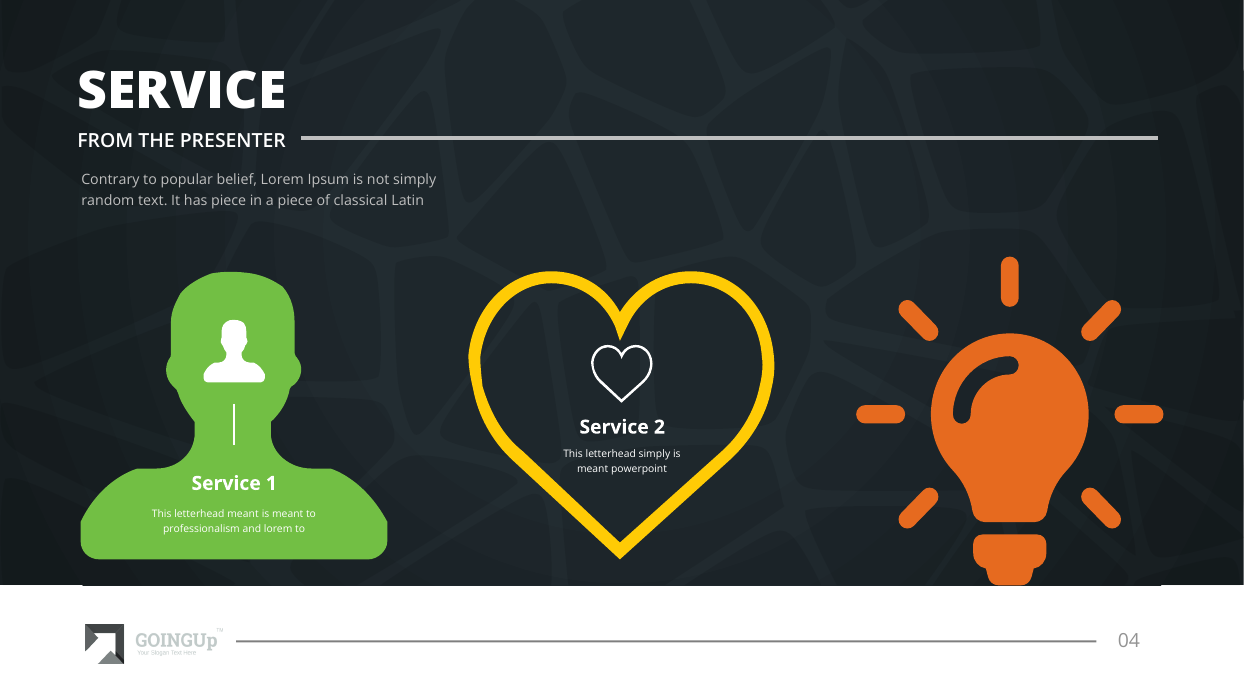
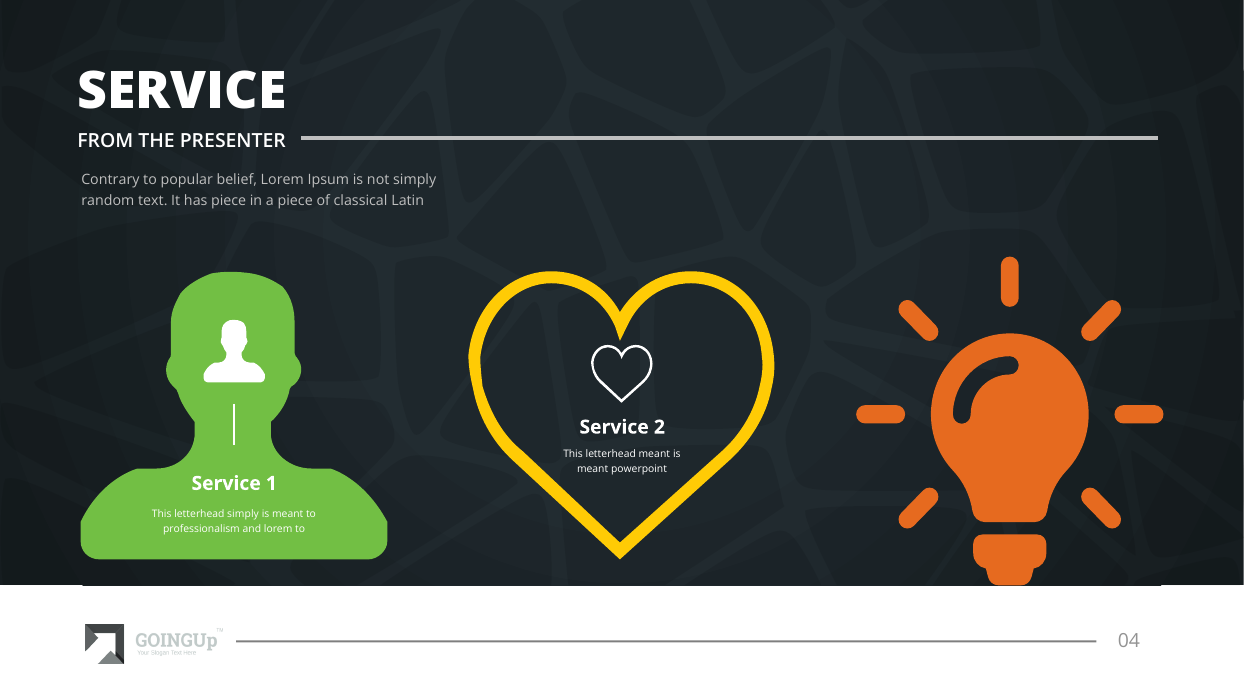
letterhead simply: simply -> meant (654, 453)
letterhead meant: meant -> simply (243, 514)
